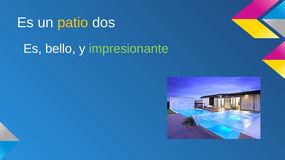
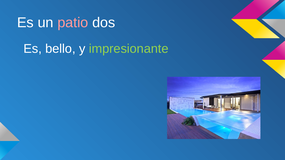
patio colour: yellow -> pink (73, 23)
